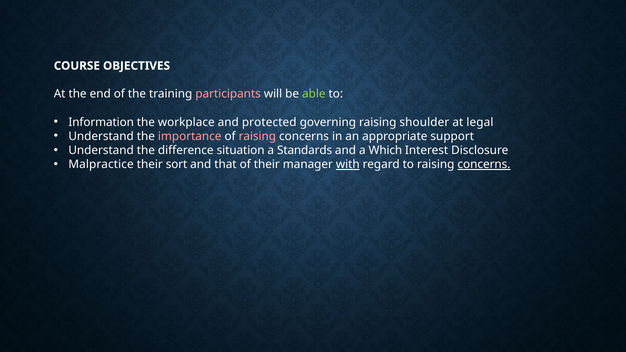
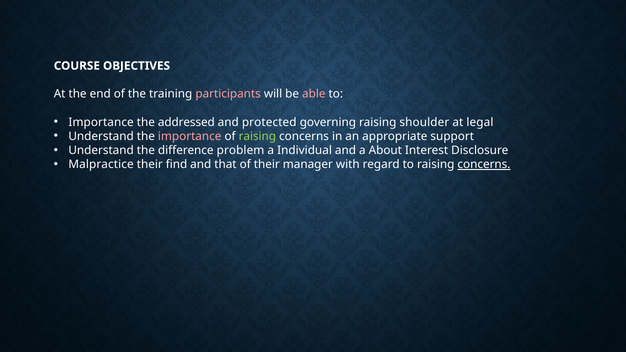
able colour: light green -> pink (314, 94)
Information: Information -> Importance (101, 122)
workplace: workplace -> addressed (186, 122)
raising colour: pink -> light green (257, 136)
situation: situation -> problem (241, 150)
Standards: Standards -> Individual (305, 150)
Which: Which -> About (385, 150)
sort: sort -> find (177, 164)
with underline: present -> none (348, 164)
